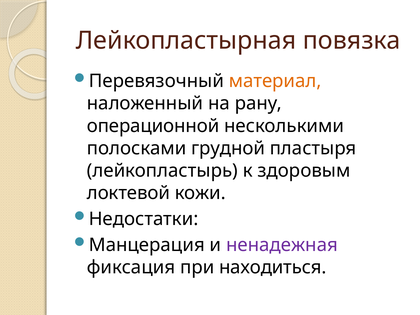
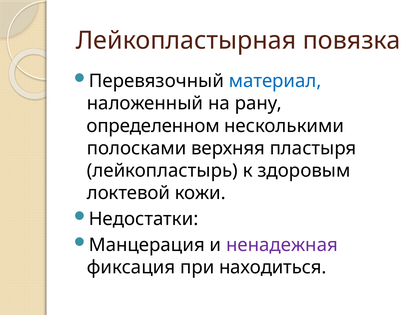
материал colour: orange -> blue (275, 81)
операционной: операционной -> определенном (153, 126)
грудной: грудной -> верхняя (228, 148)
